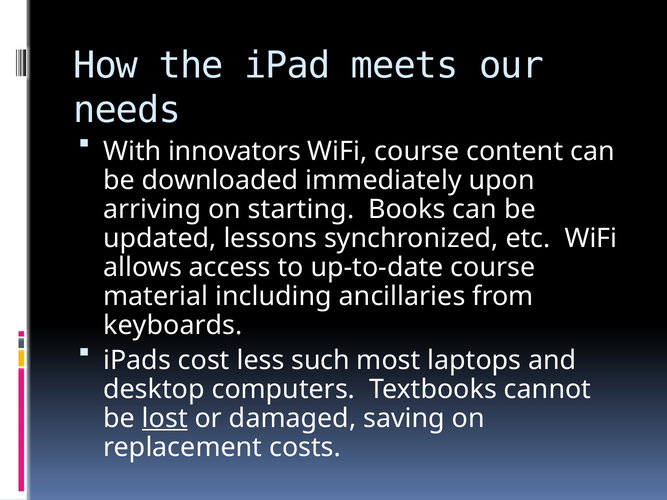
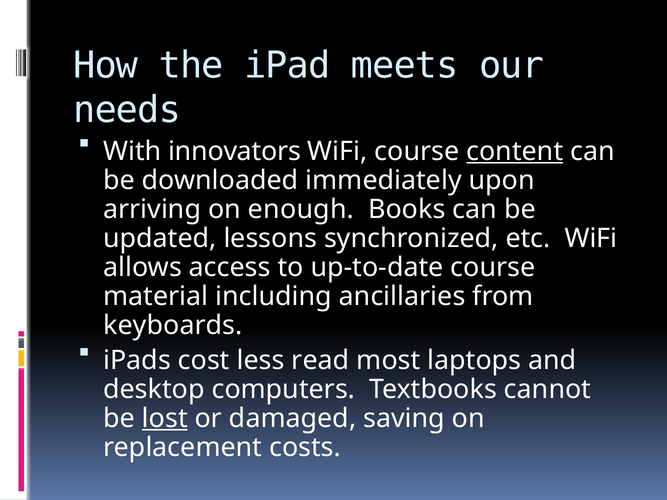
content underline: none -> present (515, 151)
starting: starting -> enough (301, 209)
such: such -> read (320, 360)
